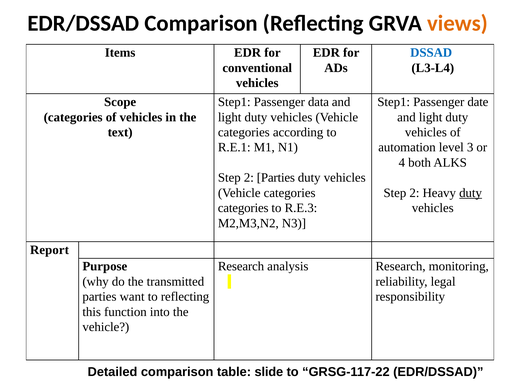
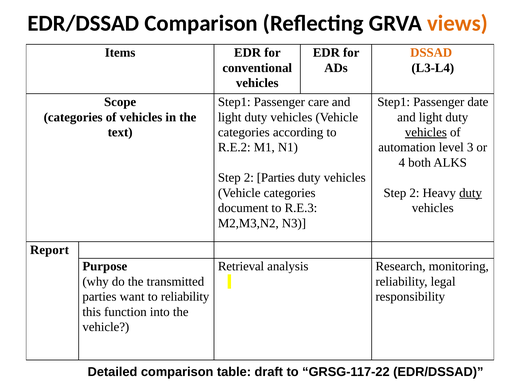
DSSAD colour: blue -> orange (431, 53)
data: data -> care (318, 102)
vehicles underline: none -> present (426, 132)
R.E.1: R.E.1 -> R.E.2 (234, 147)
categories: categories -> document (243, 208)
Research: Research -> Retrieval (241, 266)
to reflecting: reflecting -> reliability (185, 297)
slide: slide -> draft (269, 372)
